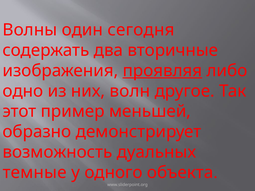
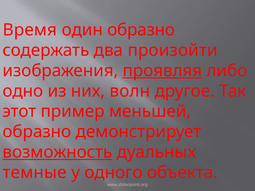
Волны: Волны -> Время (30, 30)
один сегодня: сегодня -> образно (141, 30)
вторичные: вторичные -> произойти (173, 50)
возможность underline: none -> present (57, 152)
